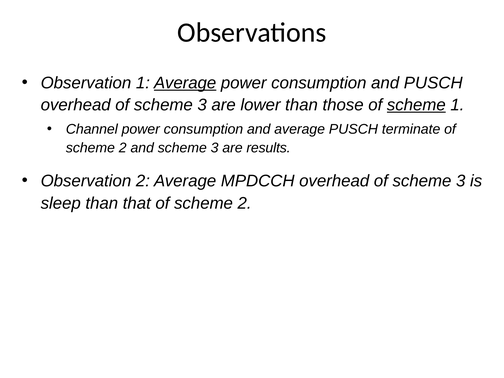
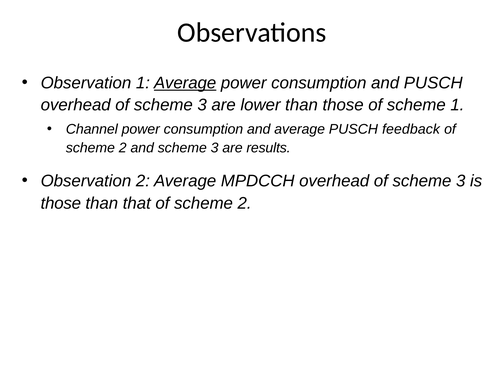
scheme underline: present -> none (416, 105)
terminate: terminate -> feedback (411, 129)
sleep: sleep -> those (61, 203)
